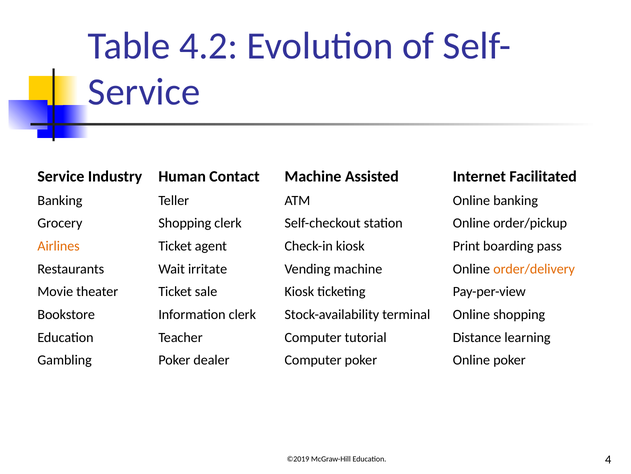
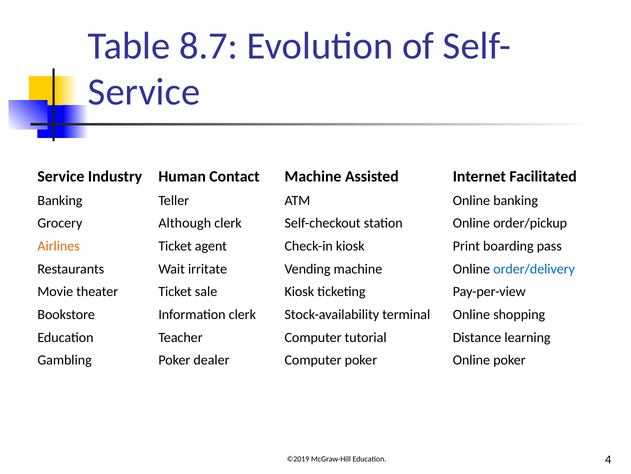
4.2: 4.2 -> 8.7 (209, 46)
Grocery Shopping: Shopping -> Although (185, 223)
order/delivery colour: orange -> blue (534, 269)
